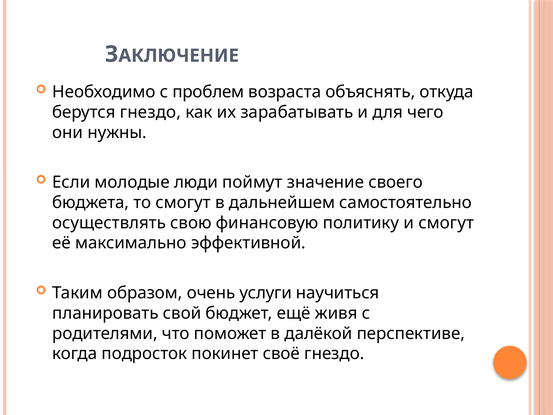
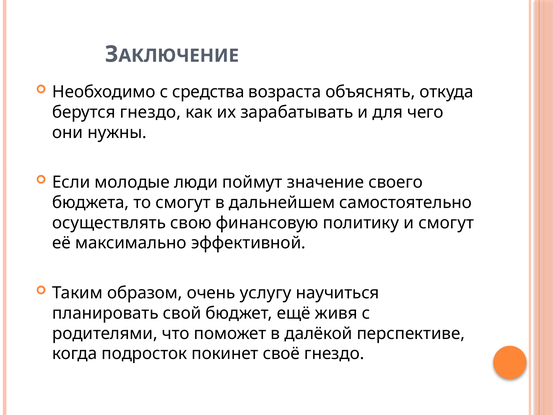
проблем: проблем -> средства (208, 92)
услуги: услуги -> услугу (266, 293)
